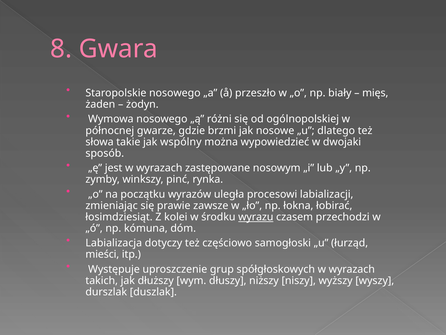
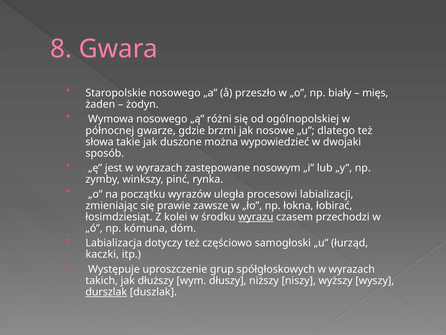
wspólny: wspólny -> duszone (181, 142)
mieści: mieści -> kaczki (102, 254)
durszlak underline: none -> present (106, 292)
